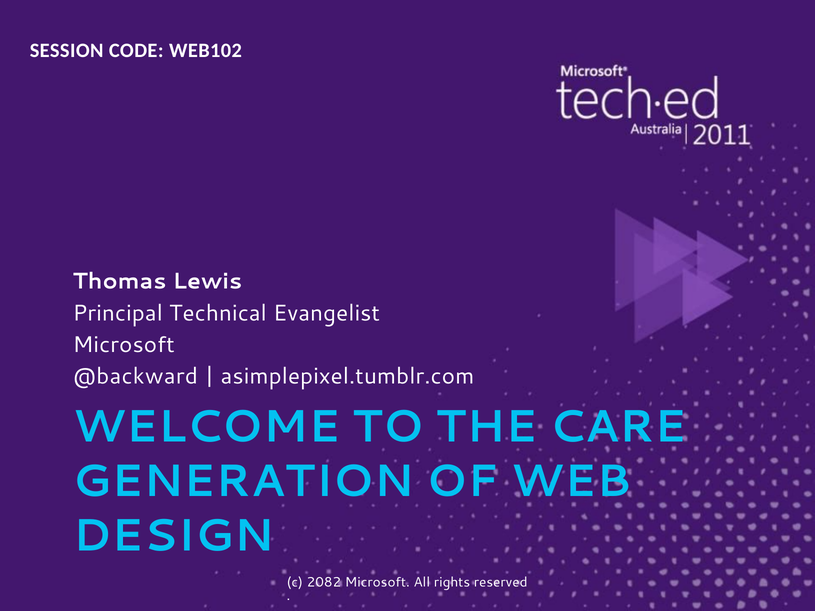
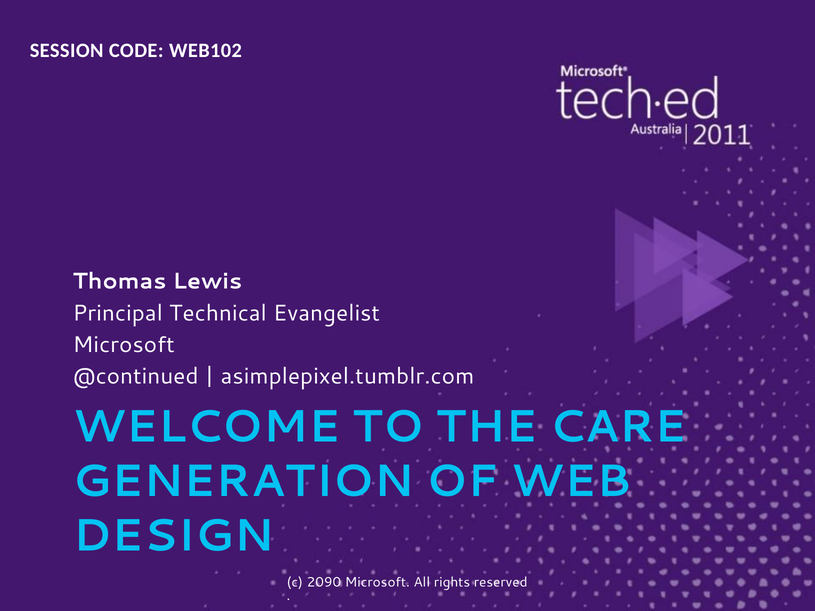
@backward: @backward -> @continued (136, 377)
2082: 2082 -> 2090 (324, 582)
